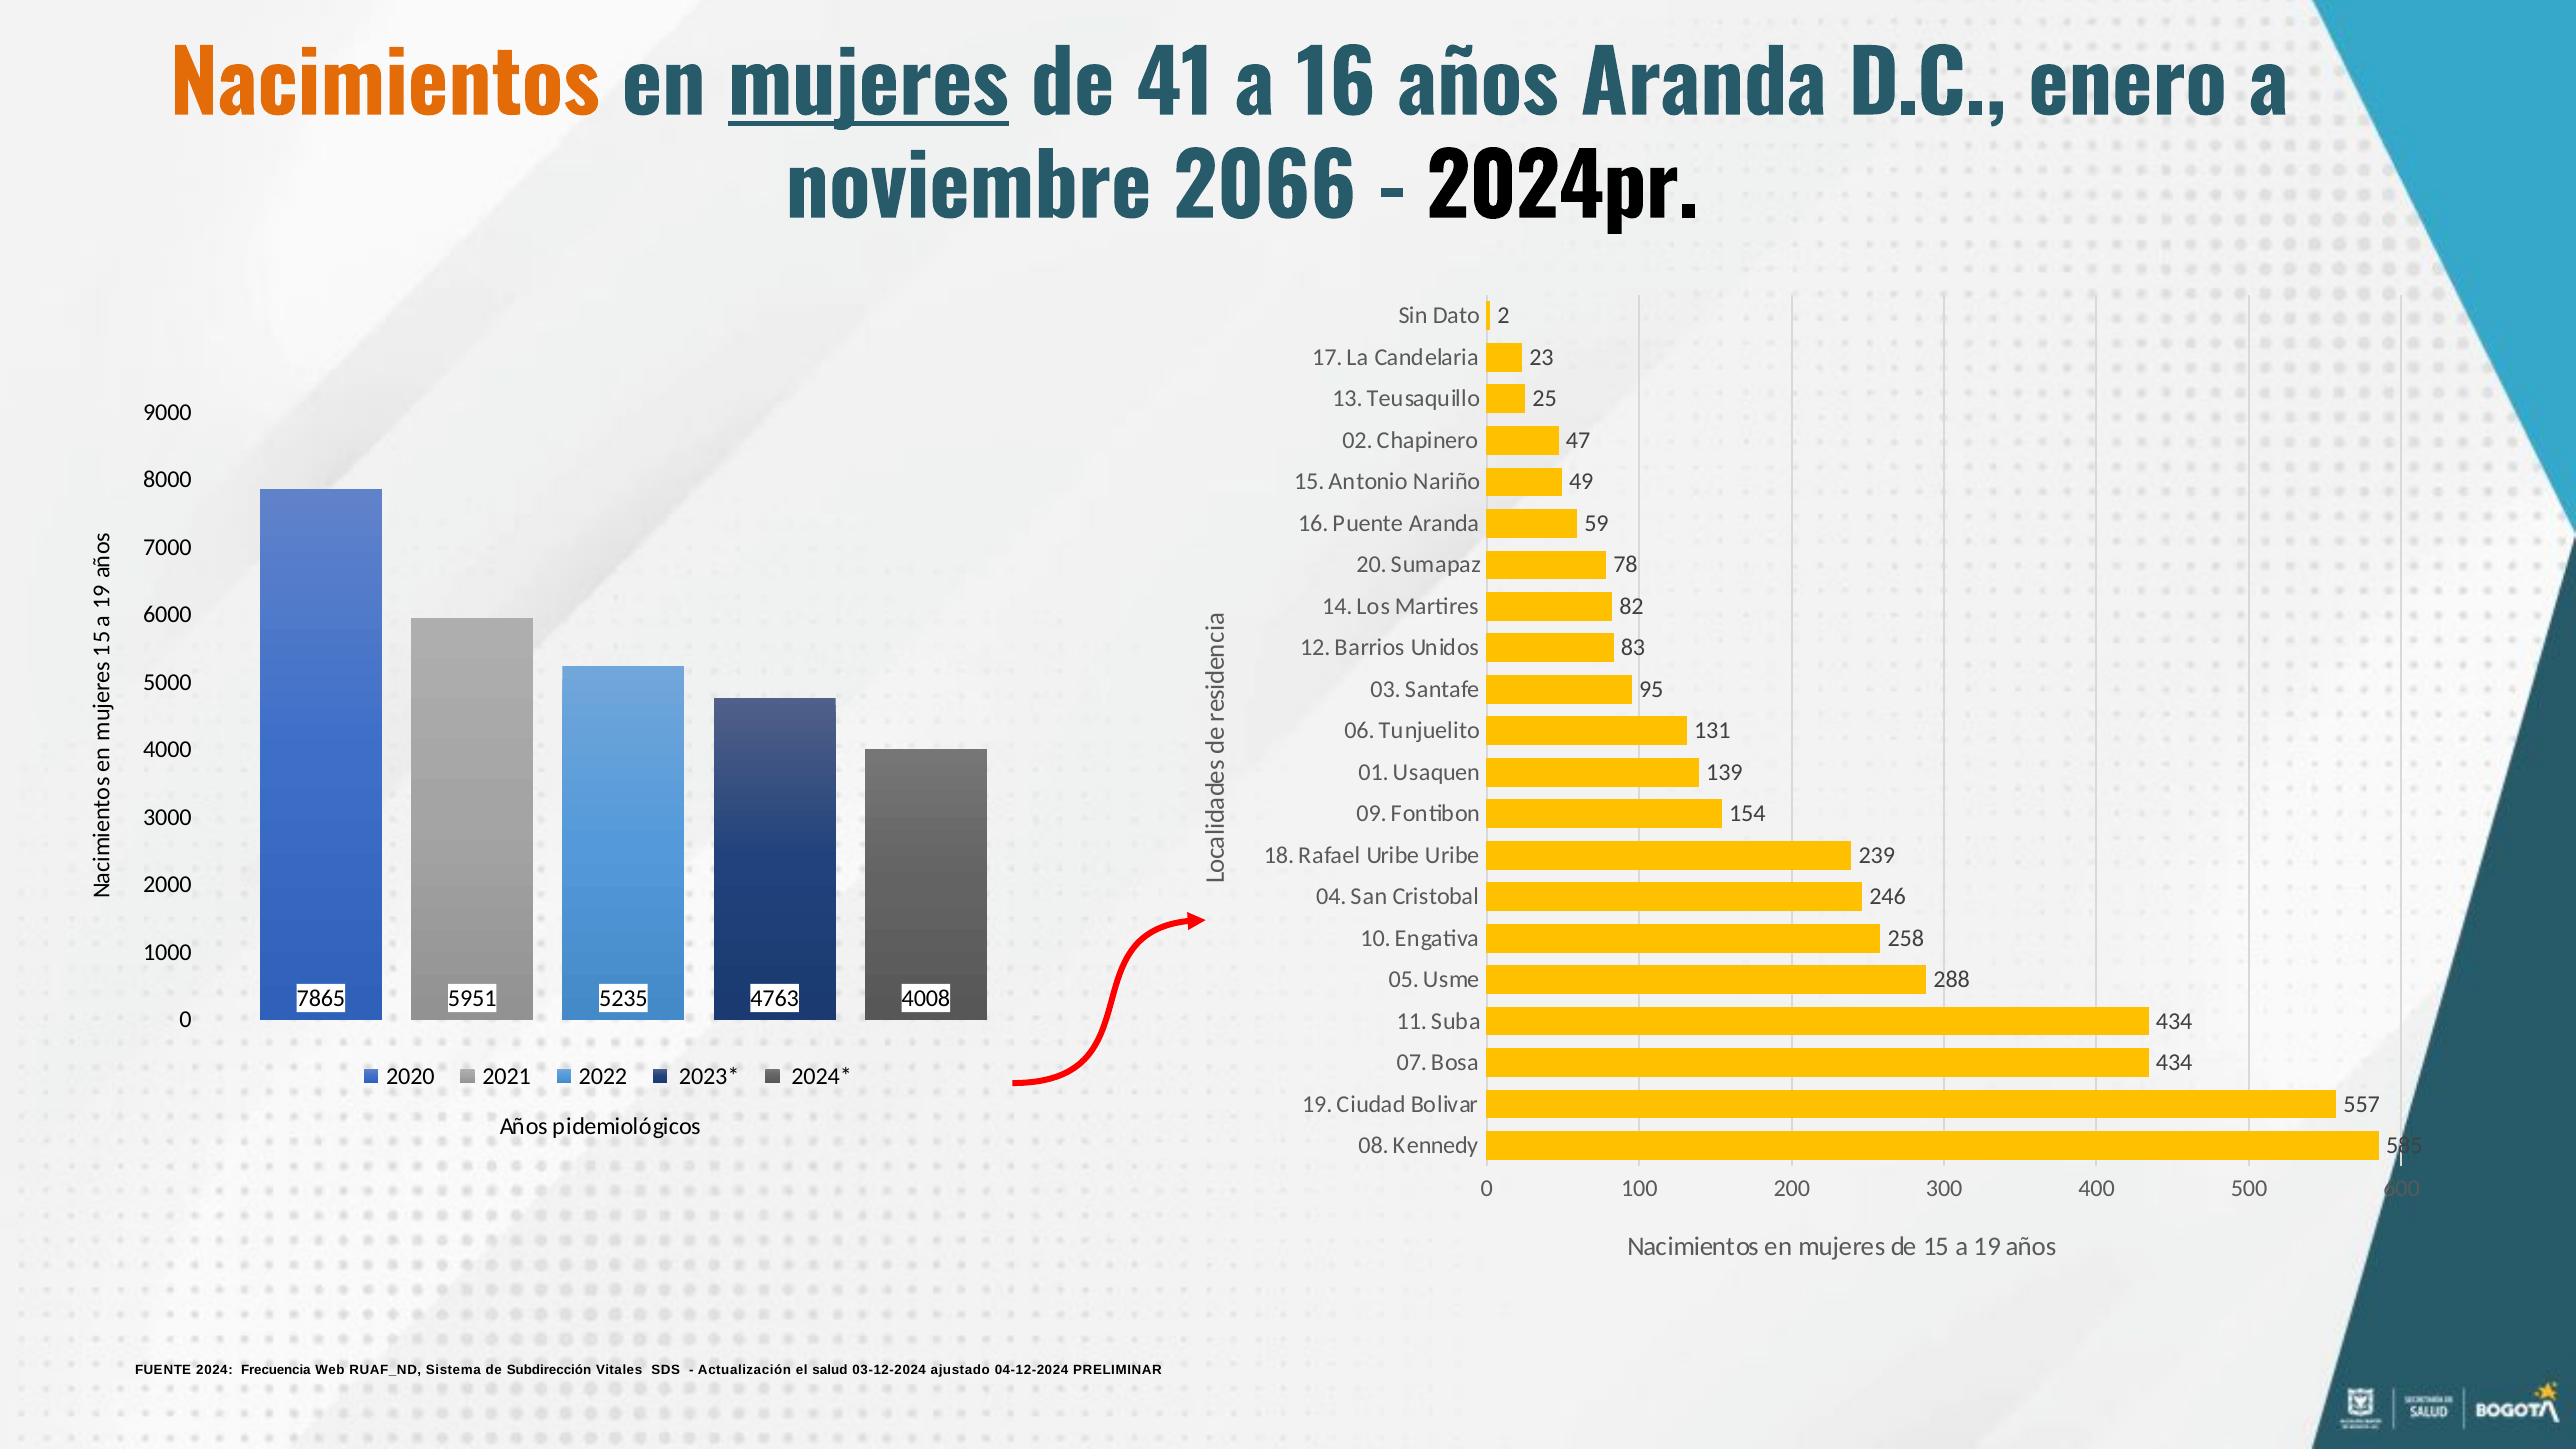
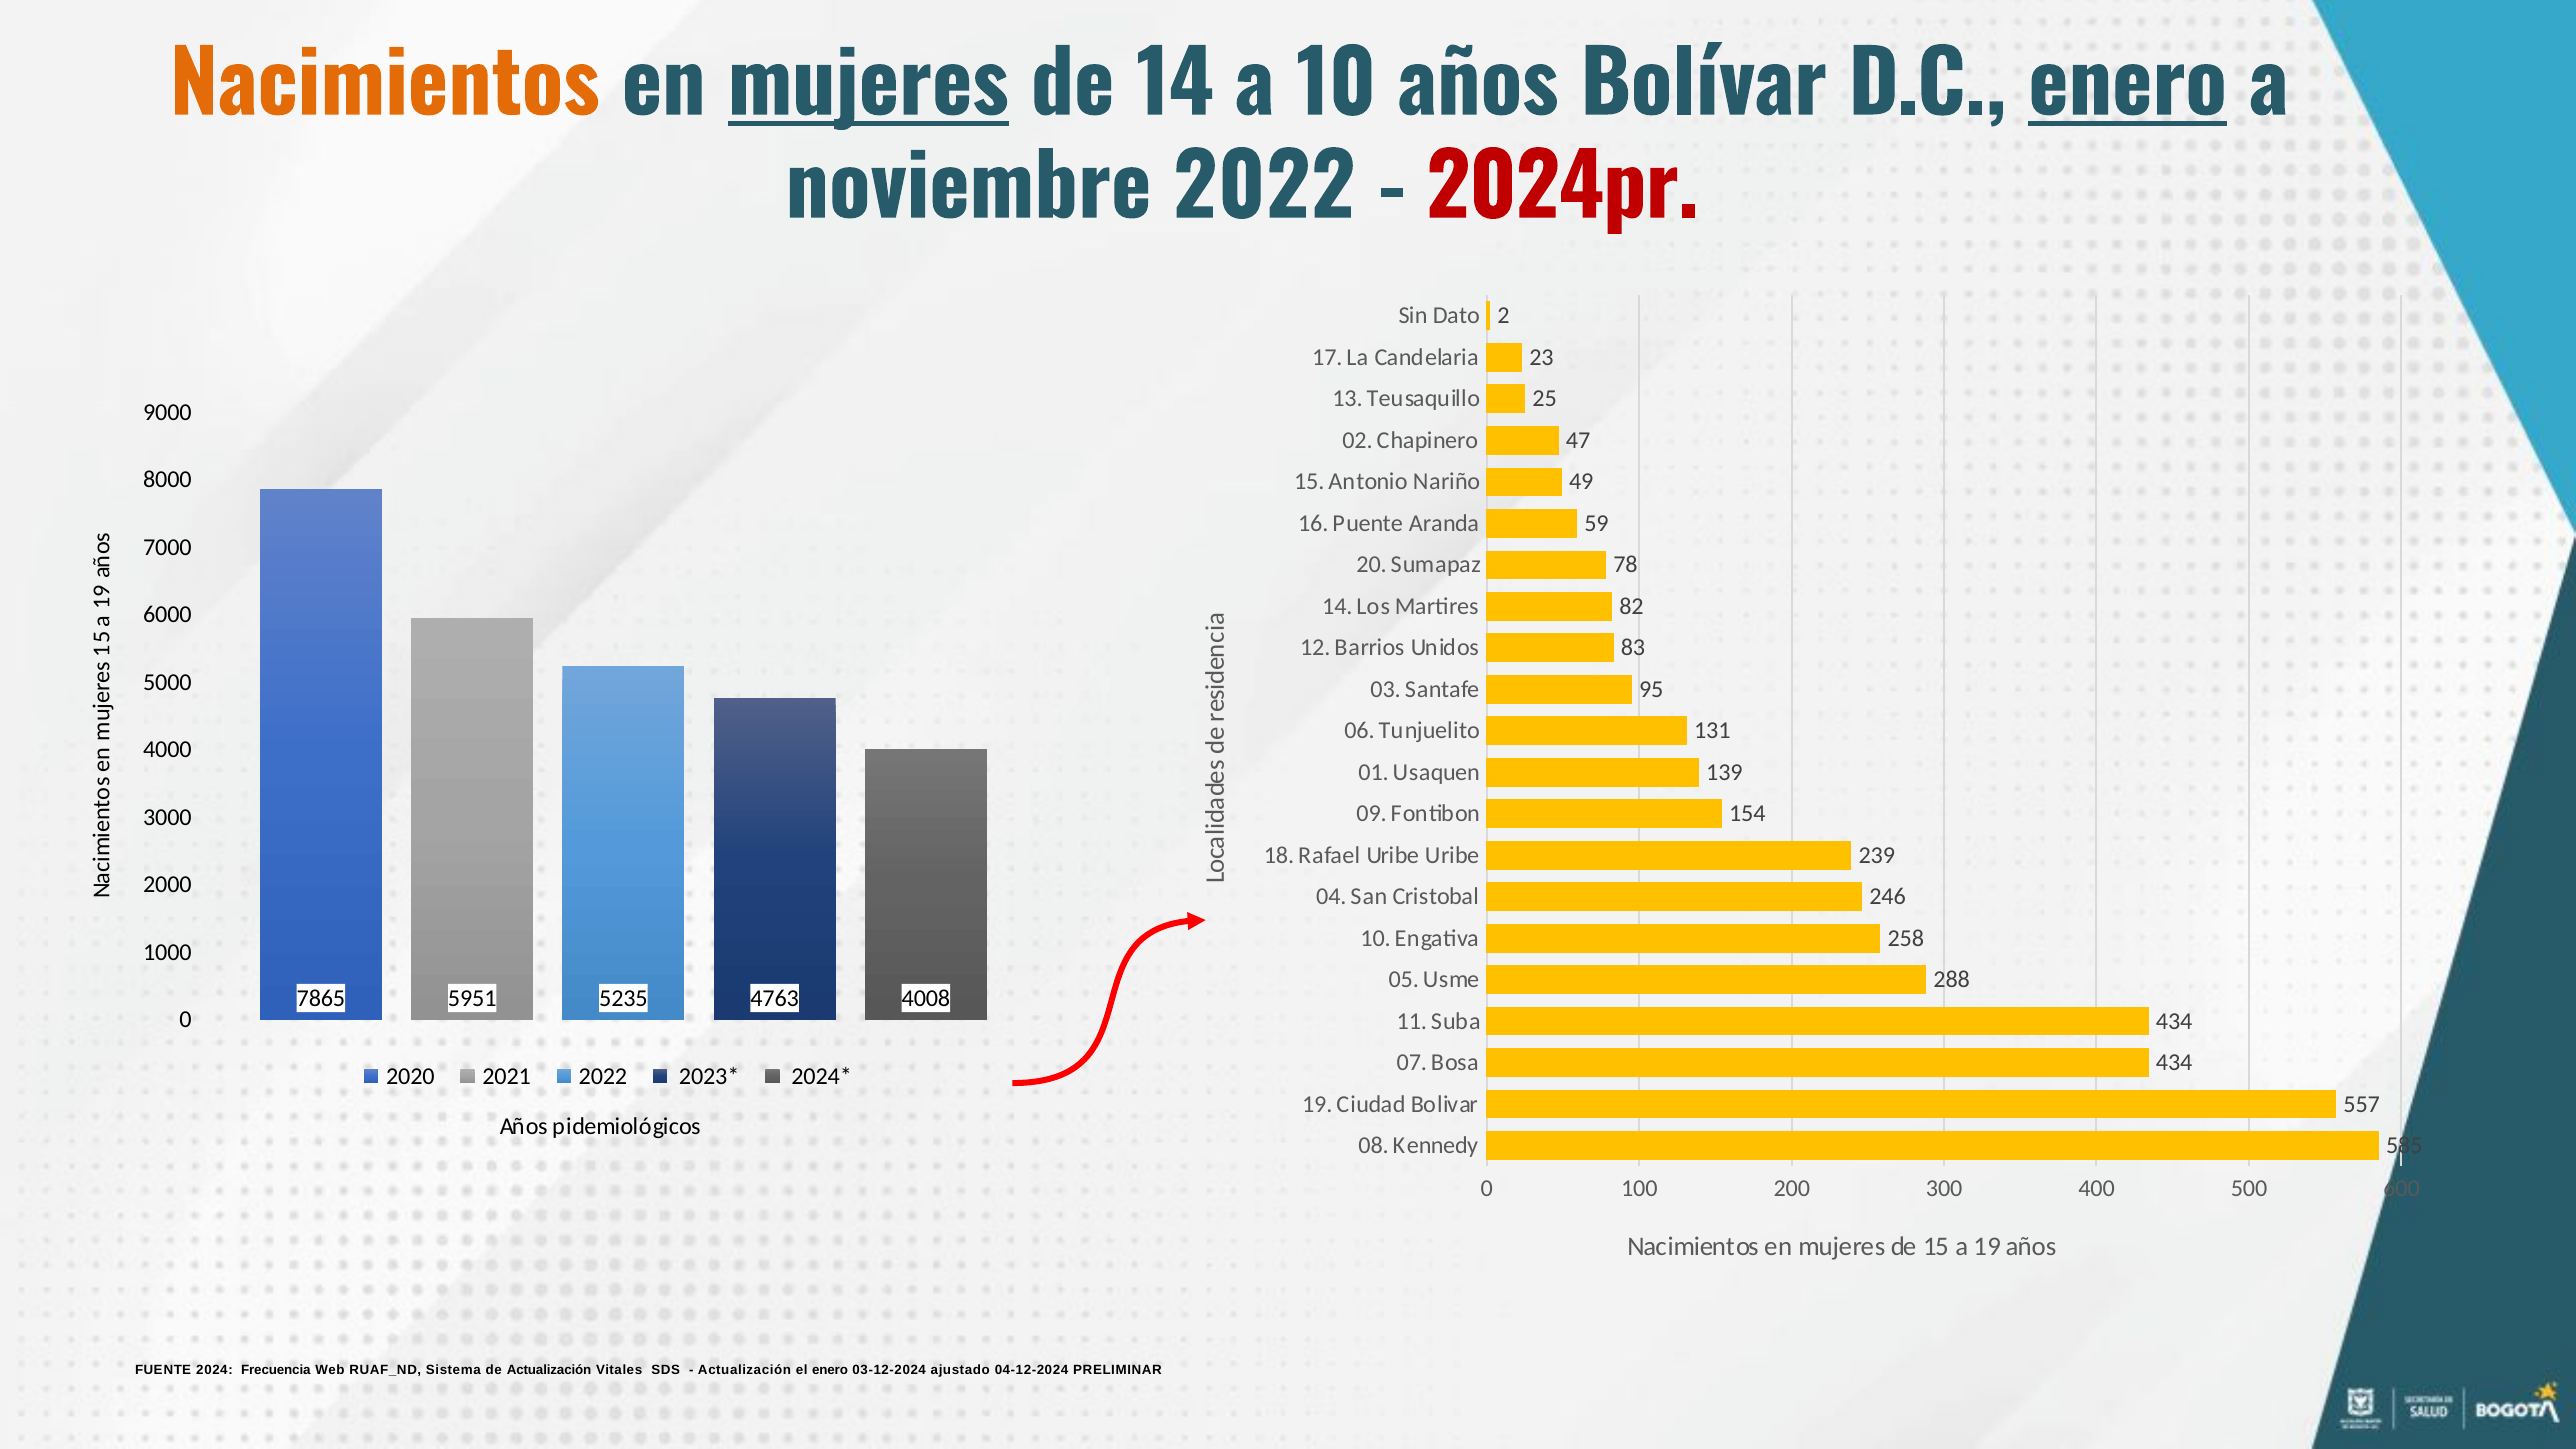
de 41: 41 -> 14 (1175, 86)
a 16: 16 -> 10 (1336, 86)
años Aranda: Aranda -> Bolívar (1704, 86)
enero underline: none -> present (2128, 86)
noviembre 2066: 2066 -> 2022 (1264, 189)
2024pr colour: black -> red (1562, 189)
de Subdirección: Subdirección -> Actualización (549, 1370)
el salud: salud -> enero (830, 1370)
